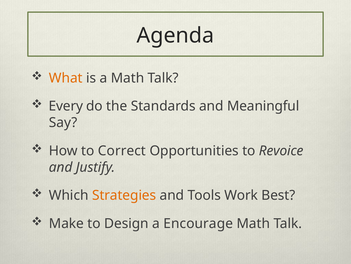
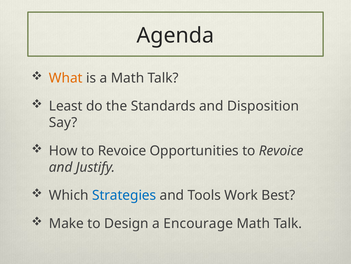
Every: Every -> Least (66, 106)
Meaningful: Meaningful -> Disposition (263, 106)
How to Correct: Correct -> Revoice (122, 150)
Strategies colour: orange -> blue (124, 195)
